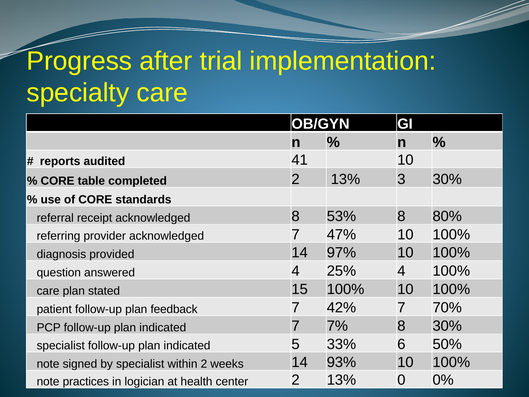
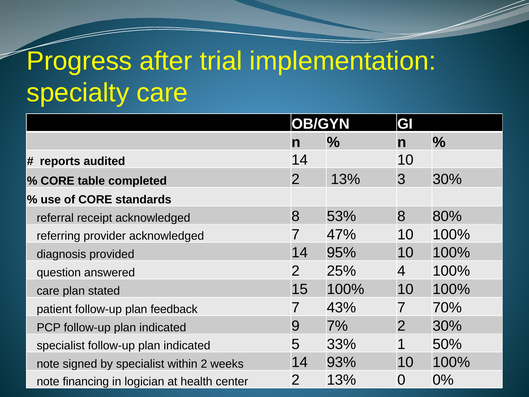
audited 41: 41 -> 14 (300, 160)
97%: 97% -> 95% (341, 253)
answered 4: 4 -> 2 (296, 271)
42%: 42% -> 43% (341, 307)
indicated 7: 7 -> 9 (296, 326)
7% 8: 8 -> 2 (401, 326)
6: 6 -> 1 (401, 344)
practices: practices -> financing (86, 381)
